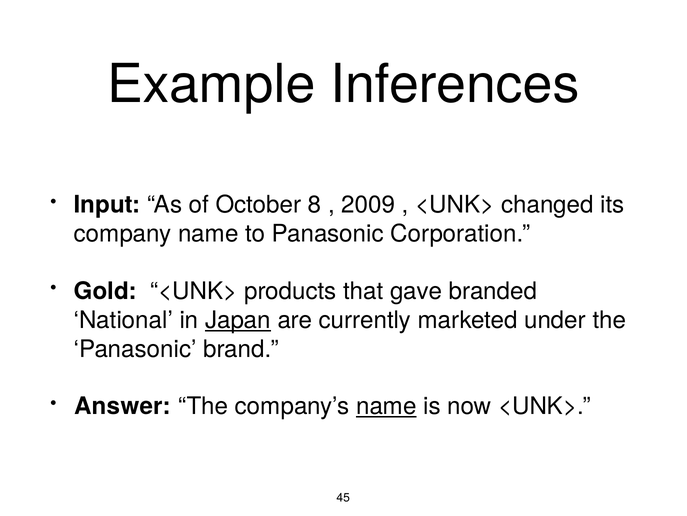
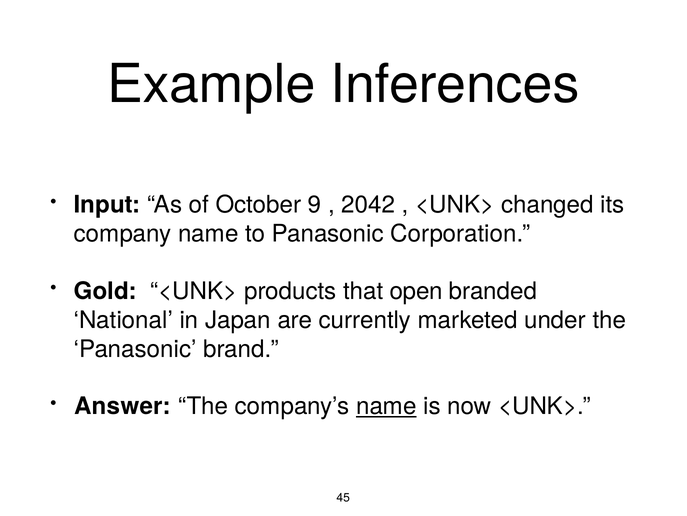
8: 8 -> 9 (315, 205)
2009: 2009 -> 2042 (368, 205)
gave: gave -> open (416, 291)
Japan underline: present -> none (238, 320)
